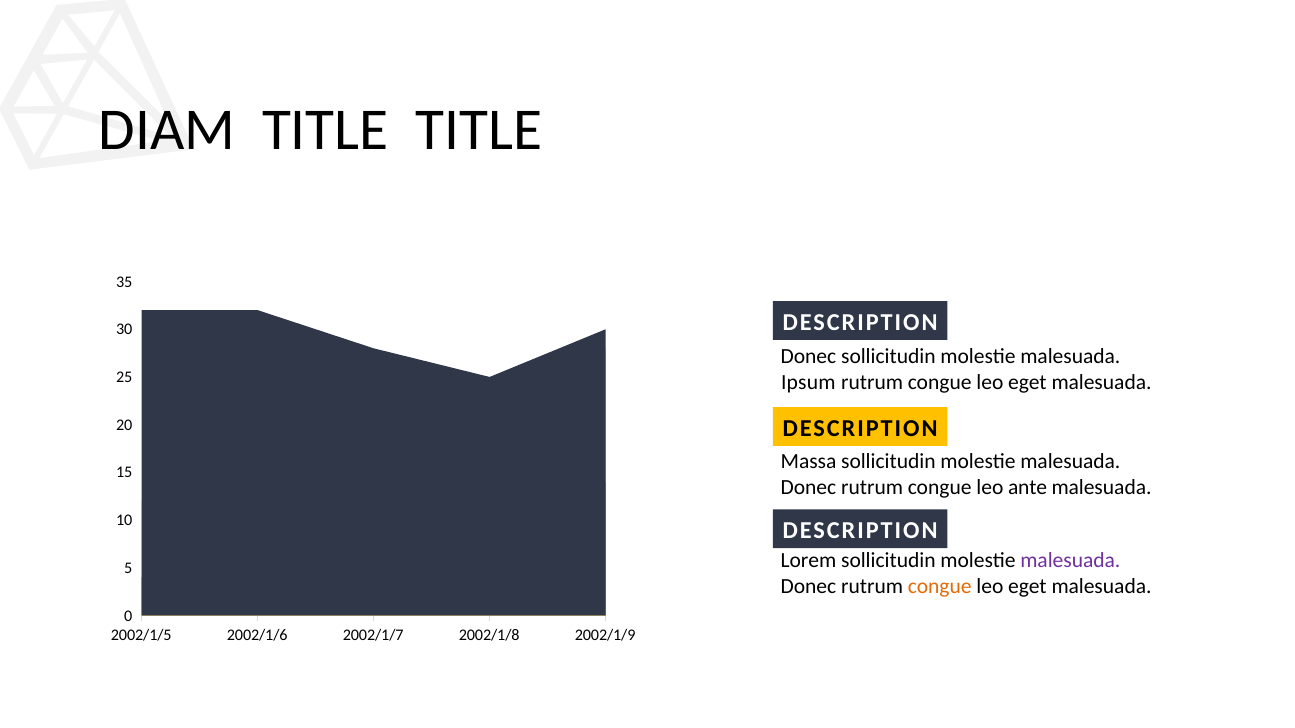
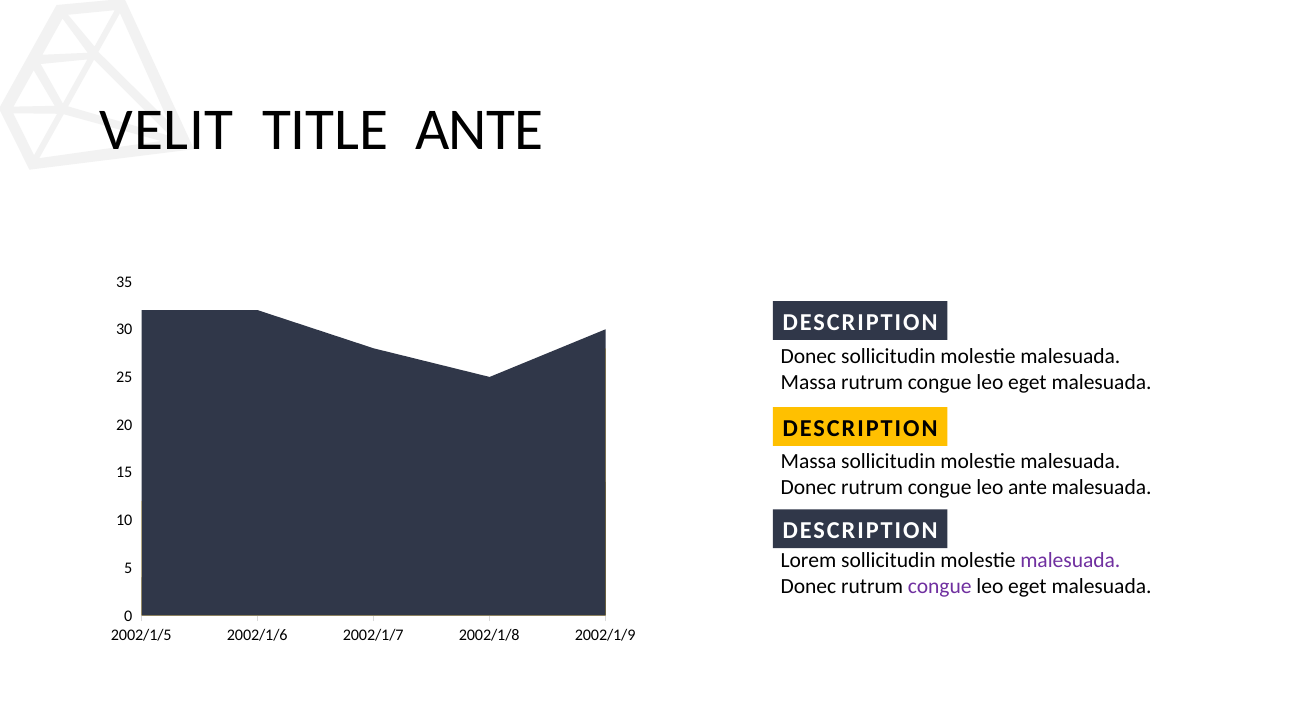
DIAM: DIAM -> VELIT (167, 130)
TITLE TITLE: TITLE -> ANTE (479, 130)
Ipsum: Ipsum -> Massa (809, 383)
congue colour: orange -> purple (940, 587)
